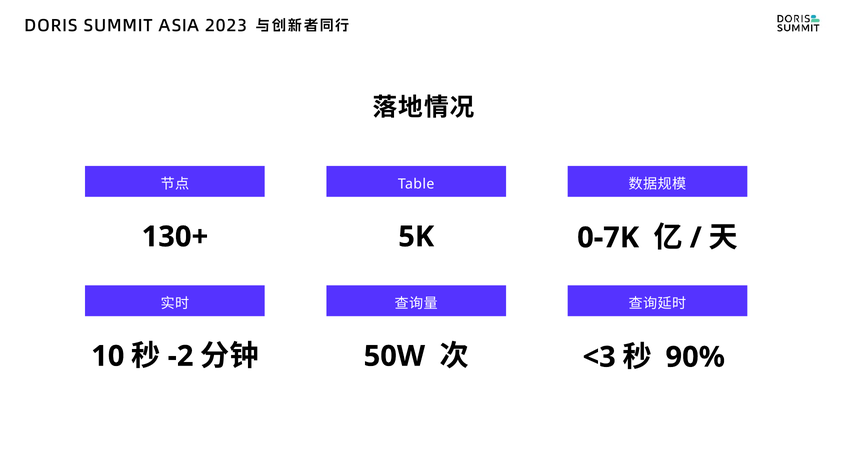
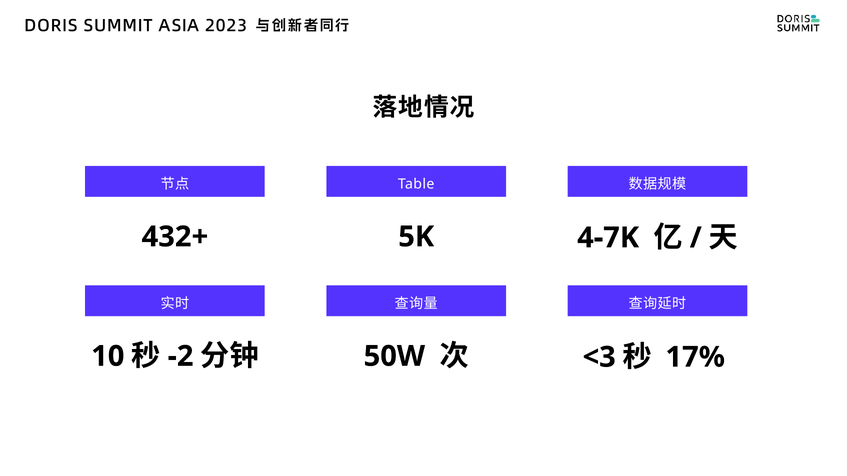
130+: 130+ -> 432+ (175, 237)
0-7K: 0-7K -> 4-7K (608, 238)
90%: 90% -> 17% (695, 357)
